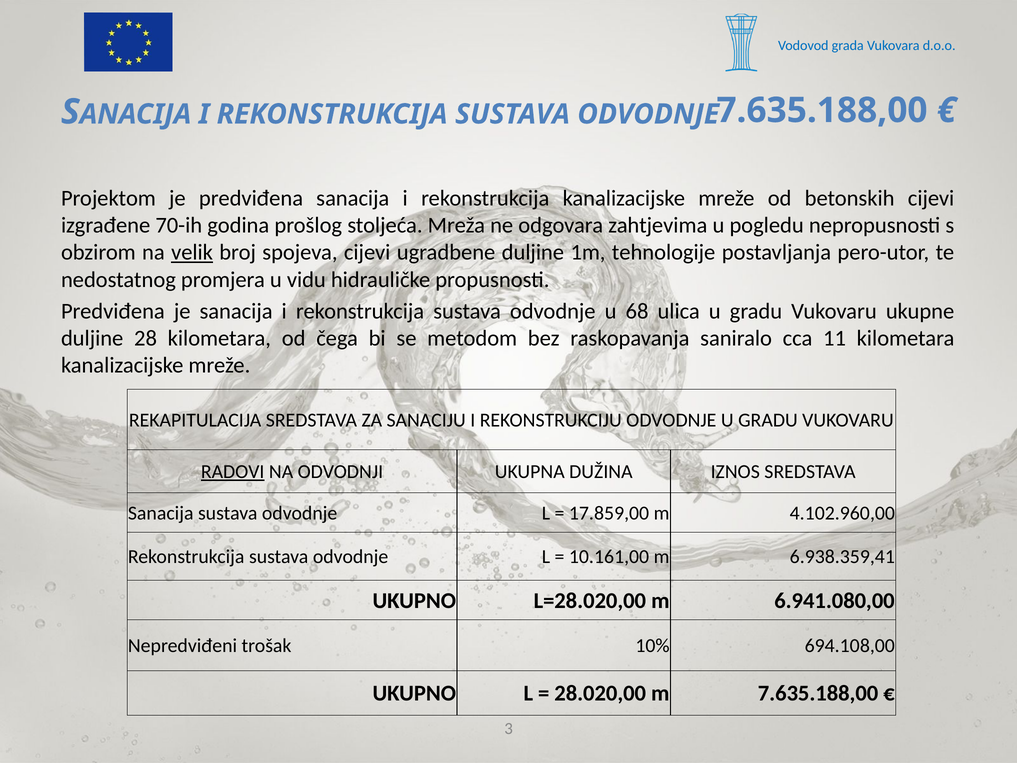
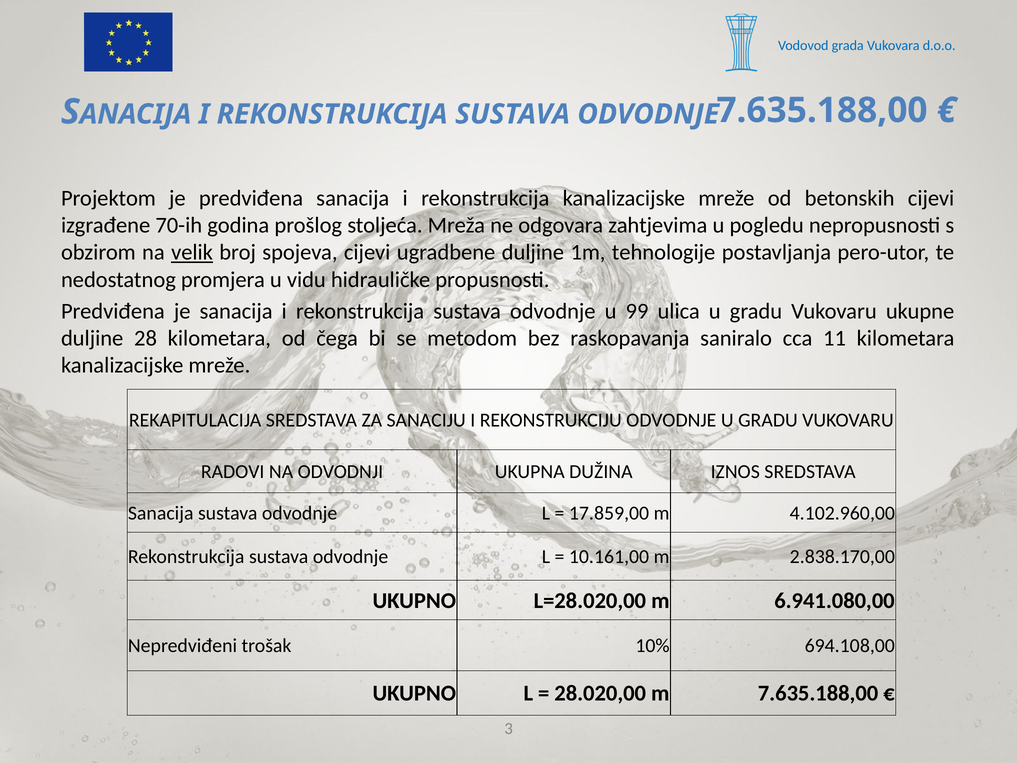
68: 68 -> 99 (637, 311)
RADOVI underline: present -> none (233, 472)
6.938.359,41: 6.938.359,41 -> 2.838.170,00 (842, 557)
